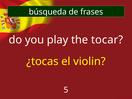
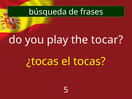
violin: violin -> tocas (89, 61)
